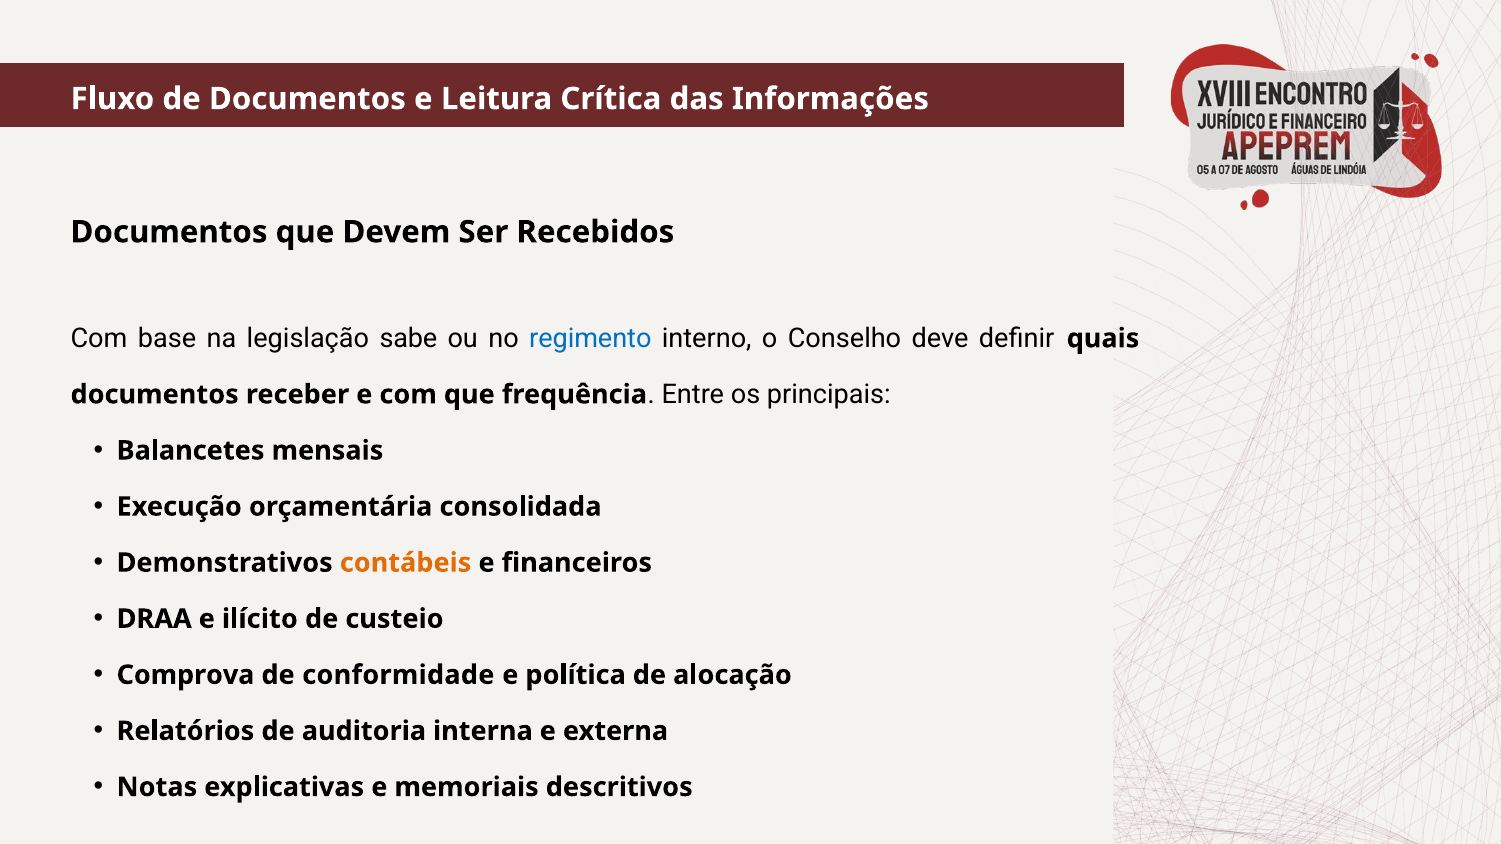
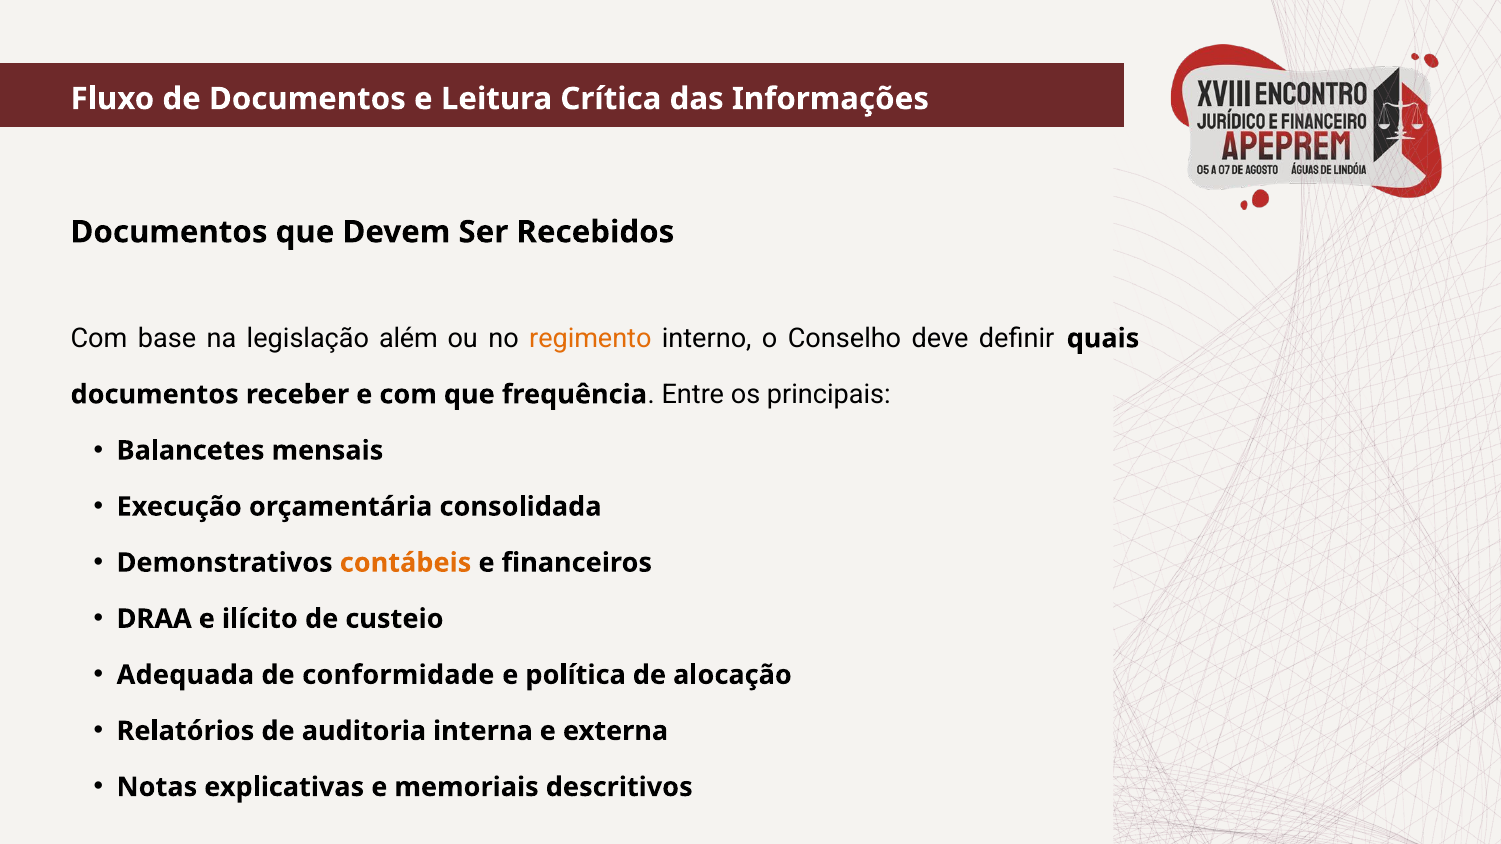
sabe: sabe -> além (409, 339)
regimento colour: blue -> orange (590, 339)
Comprova: Comprova -> Adequada (185, 675)
